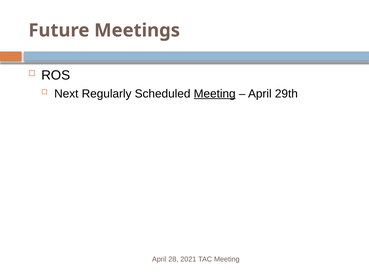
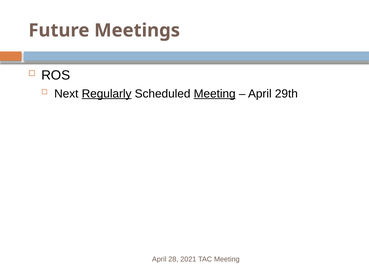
Regularly underline: none -> present (107, 94)
